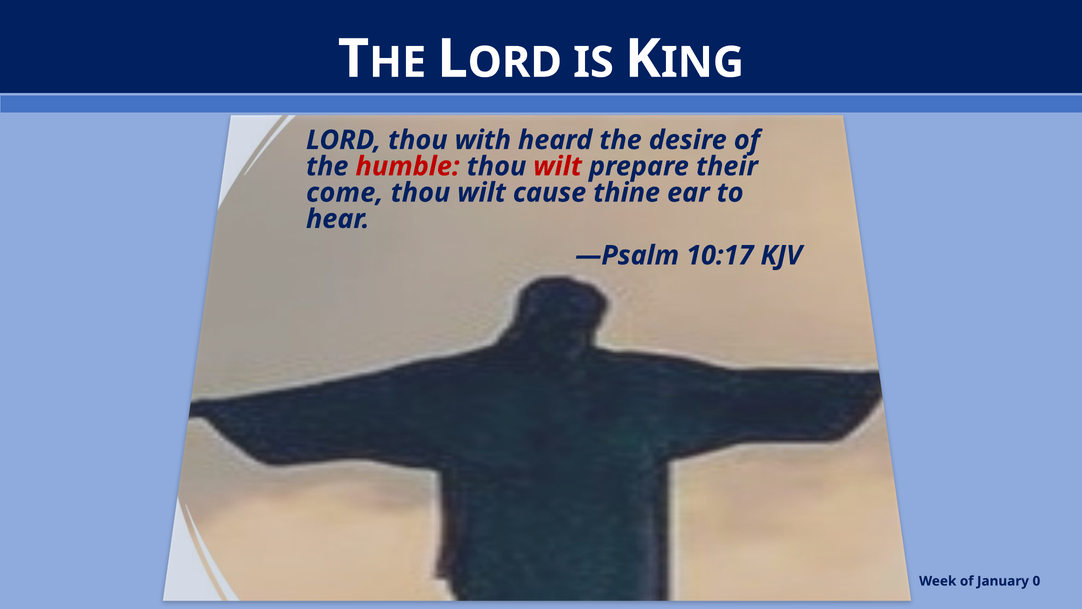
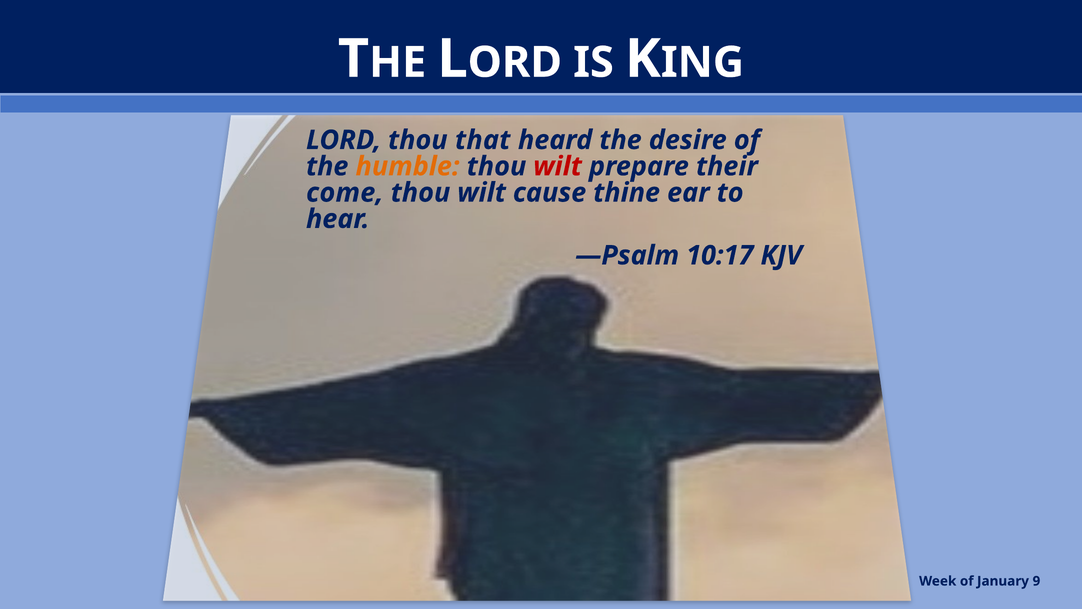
with: with -> that (483, 140)
humble colour: red -> orange (408, 166)
0: 0 -> 9 (1036, 581)
